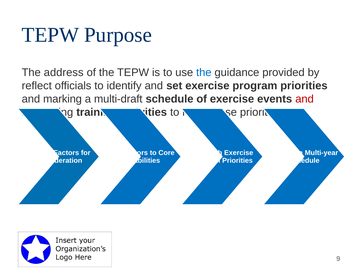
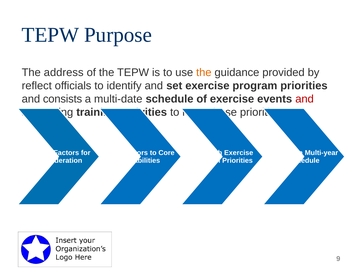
the colour: blue -> orange (204, 73)
marking: marking -> consists (63, 99)
multi-draft: multi-draft -> multi-date (118, 99)
